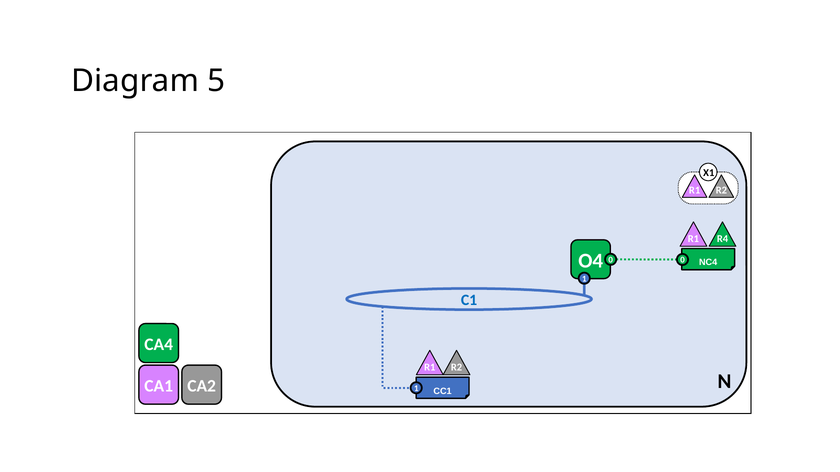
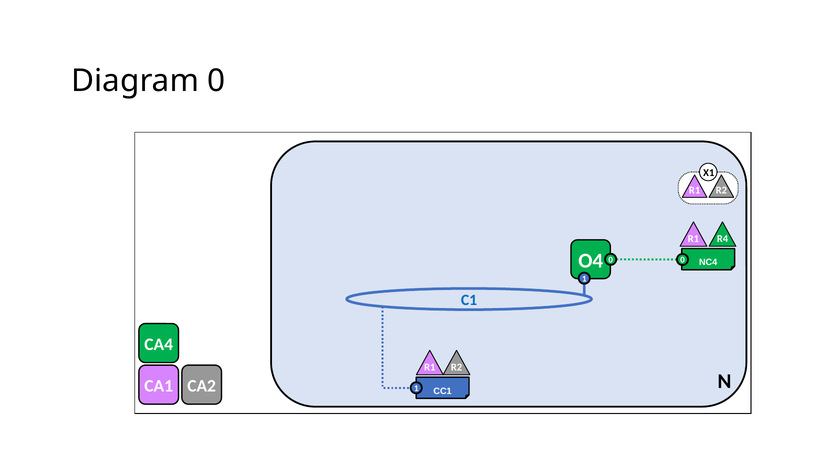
Diagram 5: 5 -> 0 (216, 81)
